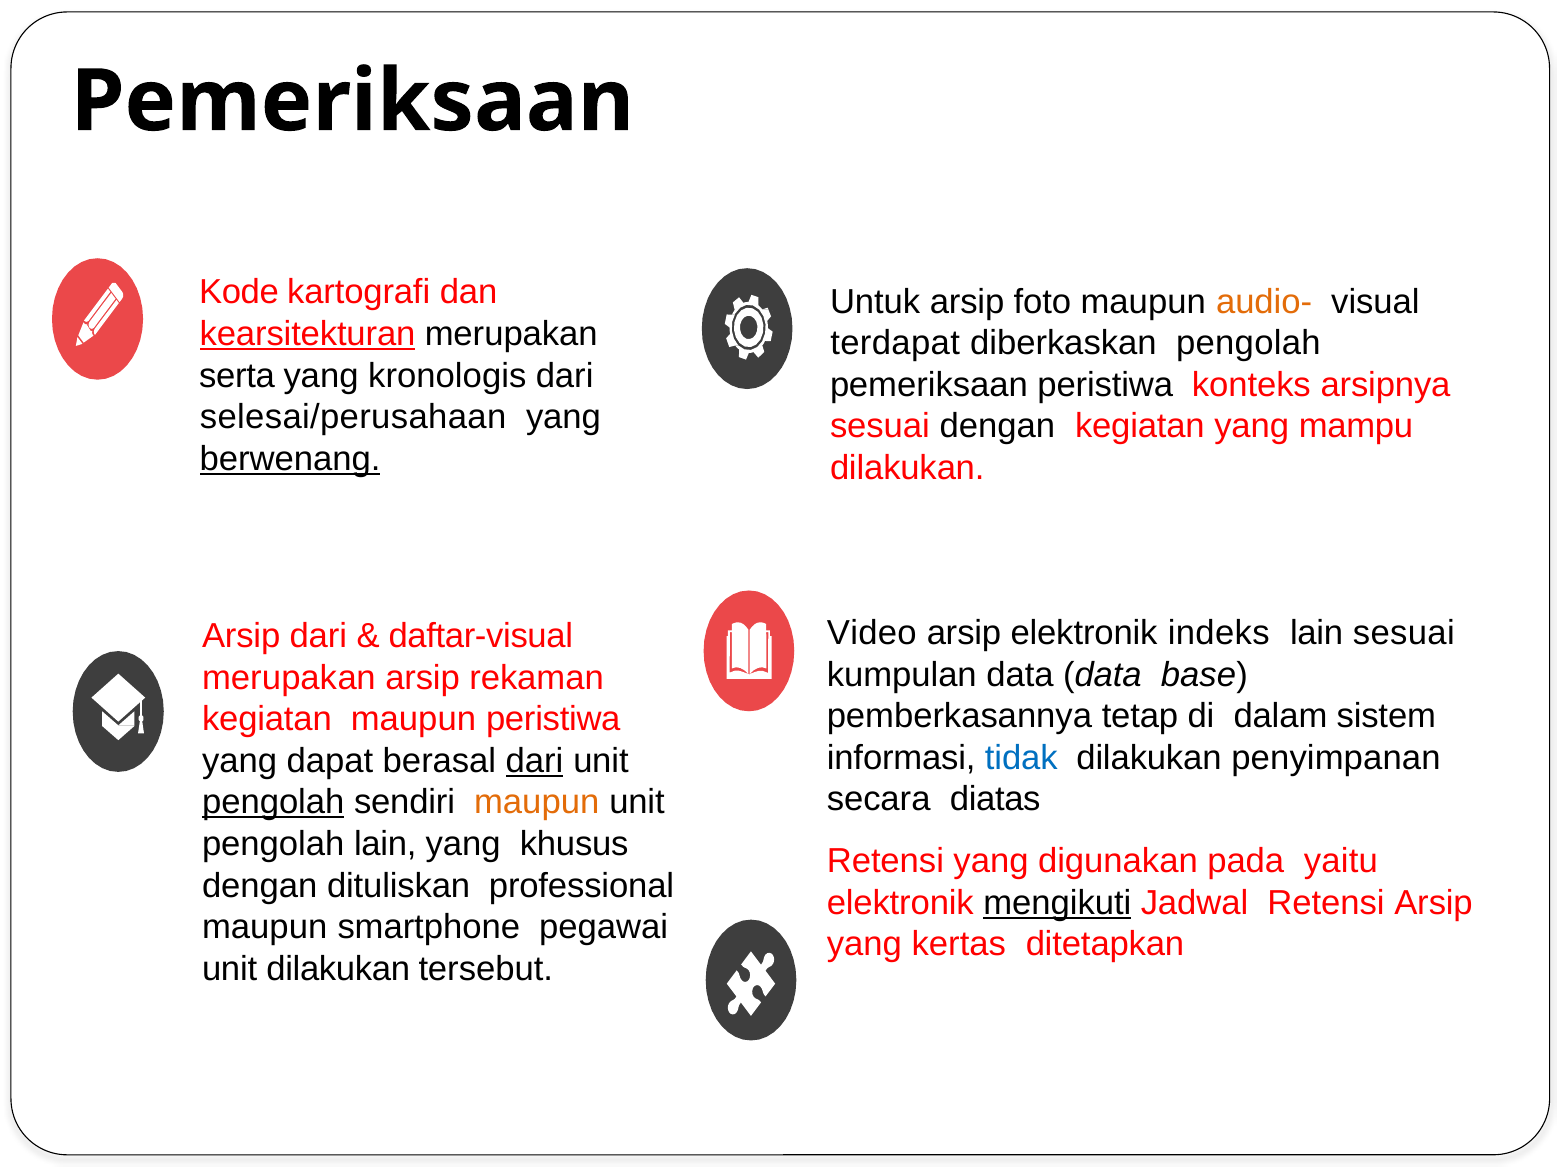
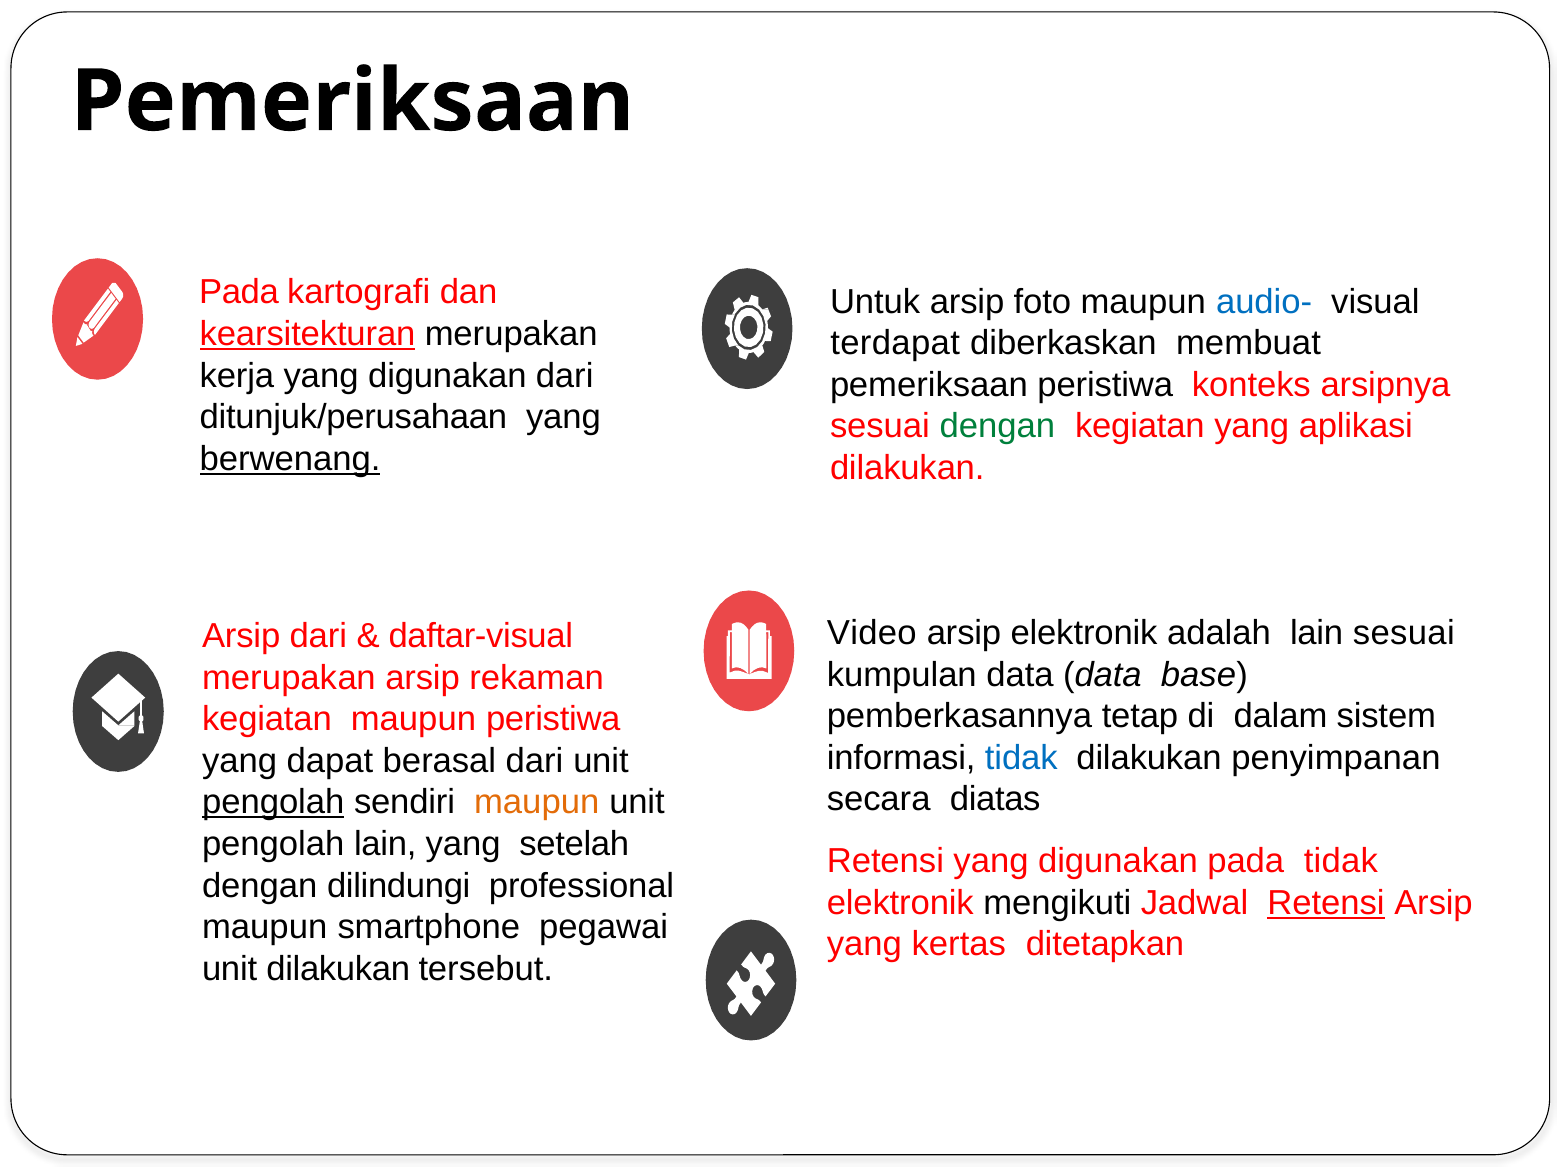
Kode: Kode -> Pada (239, 292)
audio- colour: orange -> blue (1264, 301)
diberkaskan pengolah: pengolah -> membuat (1248, 343)
serta: serta -> kerja (237, 376)
kronologis: kronologis -> digunakan (447, 376)
selesai/perusahaan: selesai/perusahaan -> ditunjuk/perusahaan (353, 417)
dengan colour: black -> green (997, 426)
mampu: mampu -> aplikasi (1356, 426)
indeks: indeks -> adalah (1219, 633)
dari underline: present -> none (535, 761)
khusus: khusus -> setelah (574, 844)
pada yaitu: yaitu -> tidak (1341, 861)
dituliskan: dituliskan -> dilindungi (399, 886)
mengikuti underline: present -> none (1057, 903)
Retensi underline: none -> present (1326, 903)
